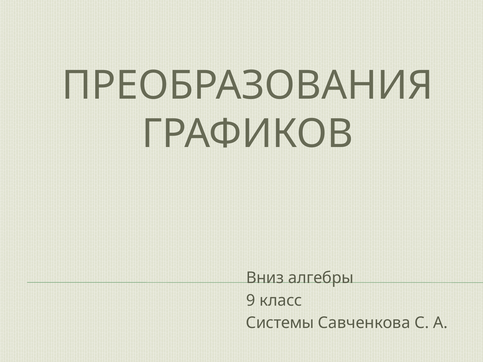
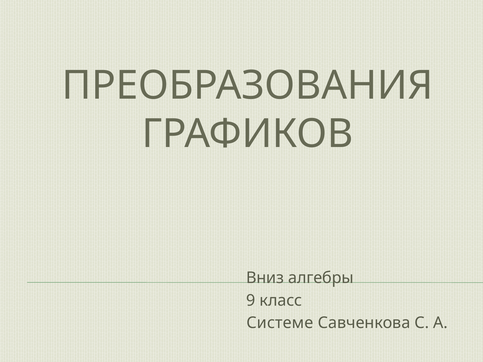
Системы: Системы -> Системе (280, 323)
